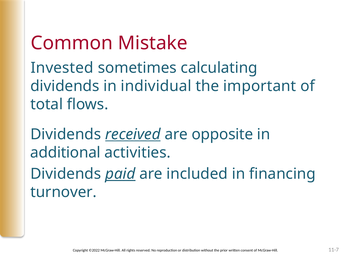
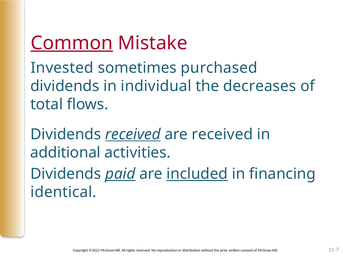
Common underline: none -> present (72, 43)
calculating: calculating -> purchased (219, 68)
important: important -> decreases (260, 86)
are opposite: opposite -> received (222, 134)
included underline: none -> present (197, 174)
turnover: turnover -> identical (63, 192)
